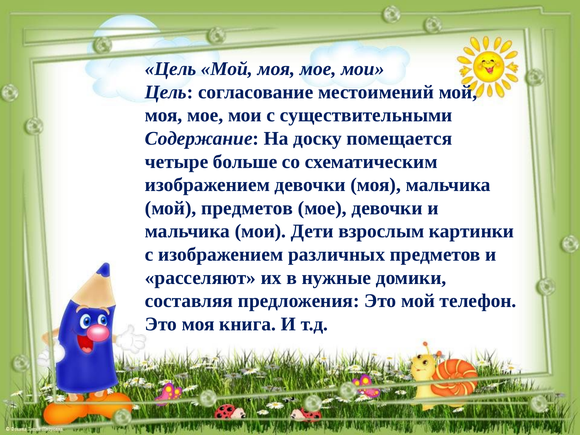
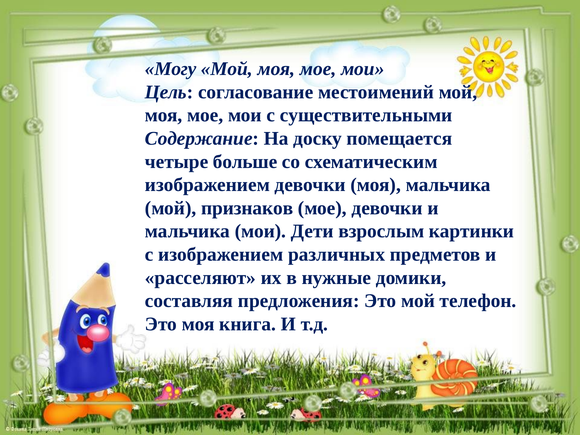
Цель: Цель -> Могу (171, 69)
мой предметов: предметов -> признаков (247, 208)
